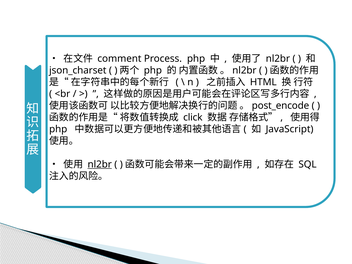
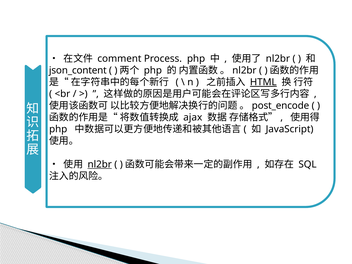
json_charset: json_charset -> json_content (78, 70)
HTML underline: none -> present (263, 82)
click: click -> ajax (193, 117)
